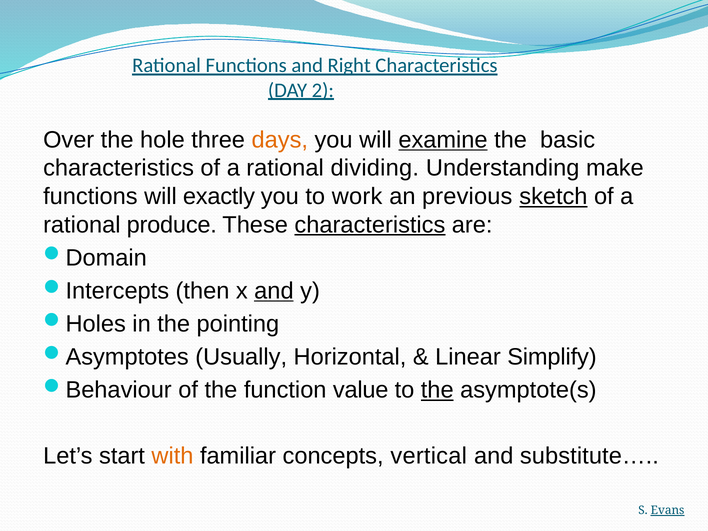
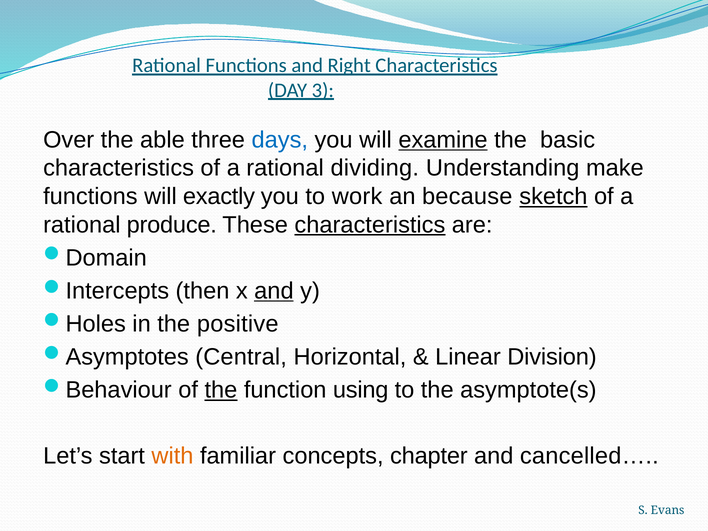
2: 2 -> 3 (323, 90)
hole: hole -> able (162, 140)
days colour: orange -> blue (280, 140)
previous: previous -> because (467, 196)
pointing: pointing -> positive (238, 324)
Usually: Usually -> Central (241, 357)
Simplify: Simplify -> Division (552, 357)
the underline: none -> present (221, 390)
value: value -> using (361, 390)
the underline: present -> none (437, 390)
vertical: vertical -> chapter (429, 456)
substitute…: substitute… -> cancelled… (589, 456)
Evans underline: present -> none (668, 510)
